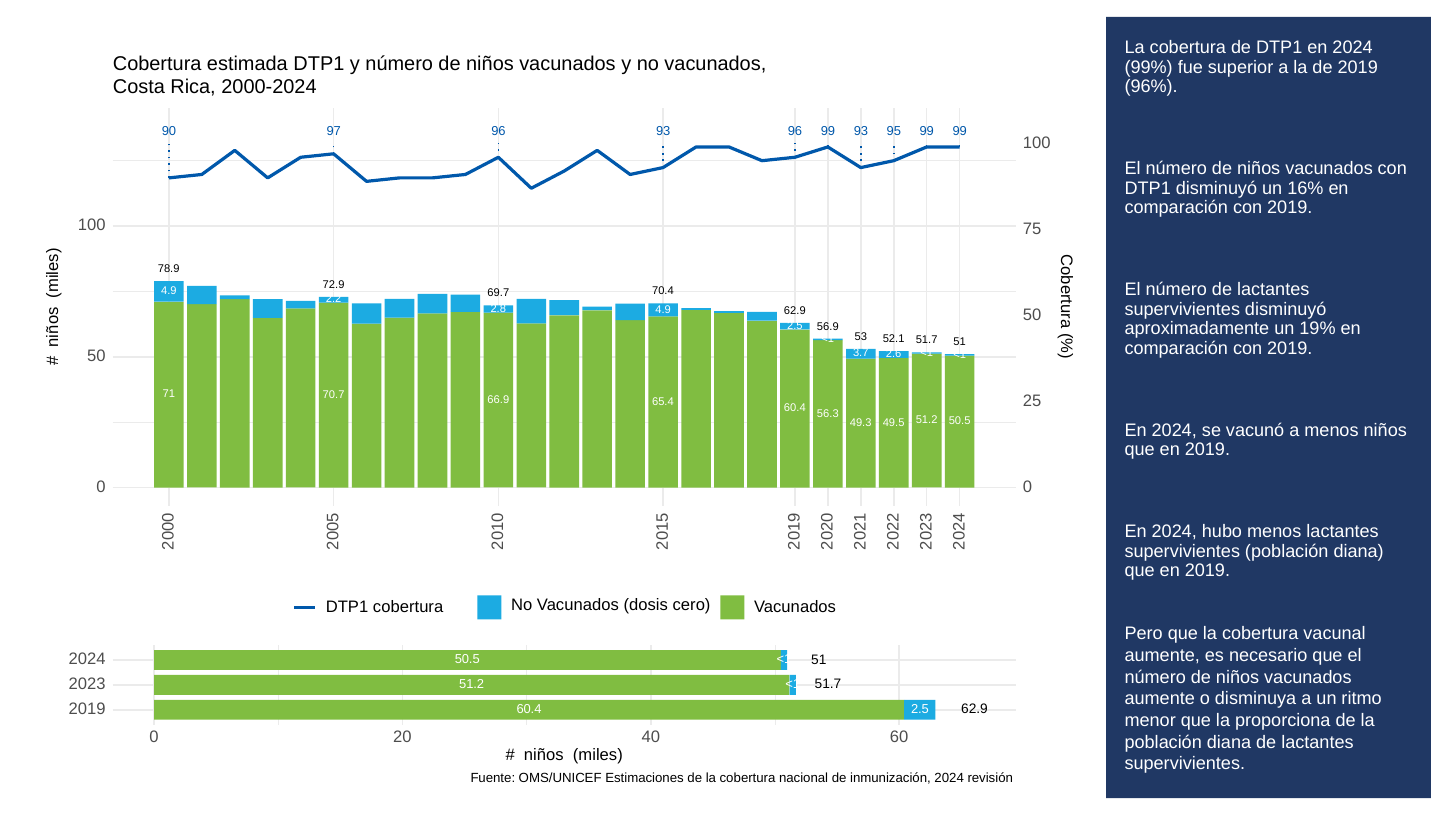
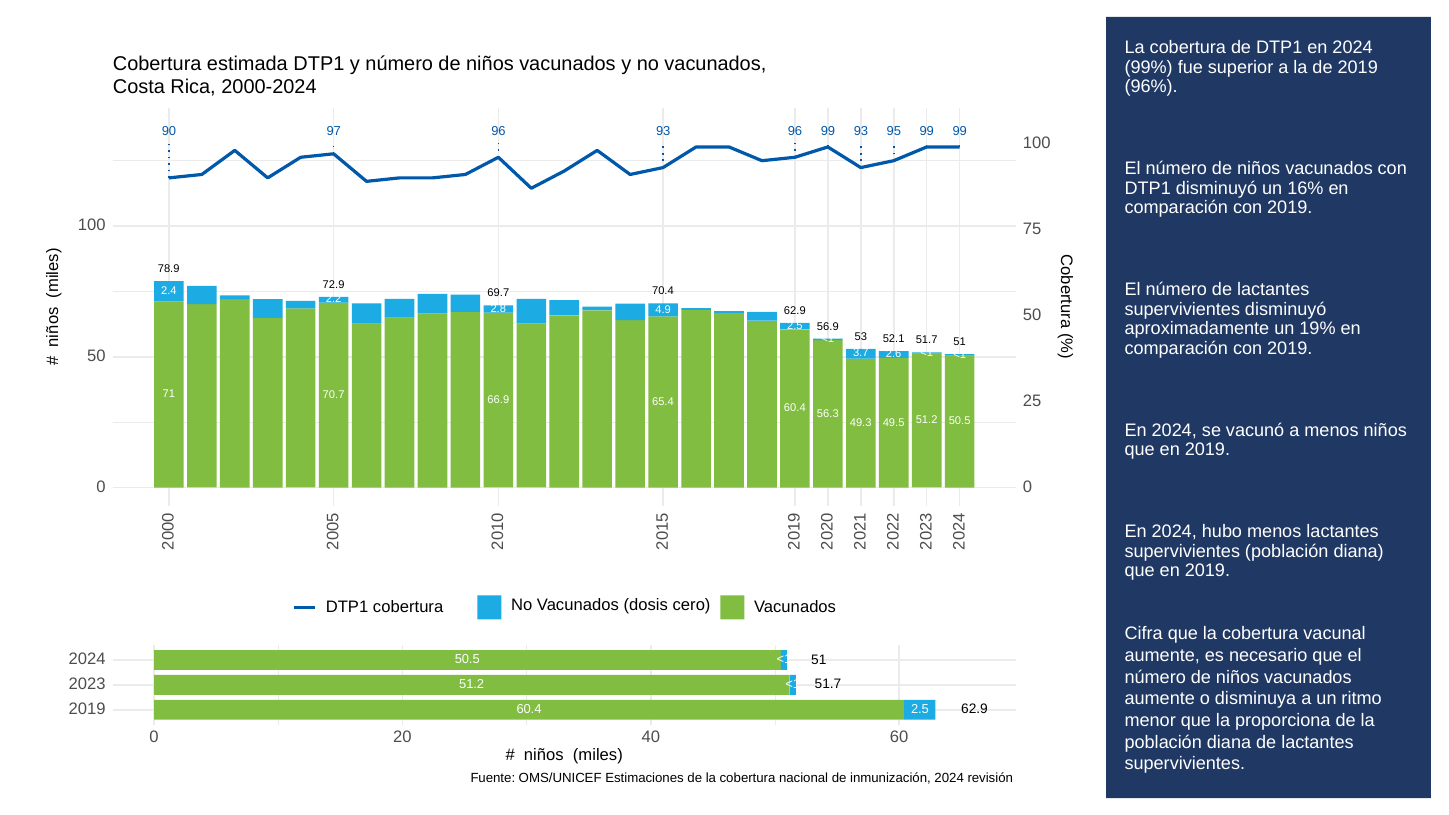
4.9: 4.9 -> 2.4 (169, 291)
Pero: Pero -> Cifra (1144, 634)
